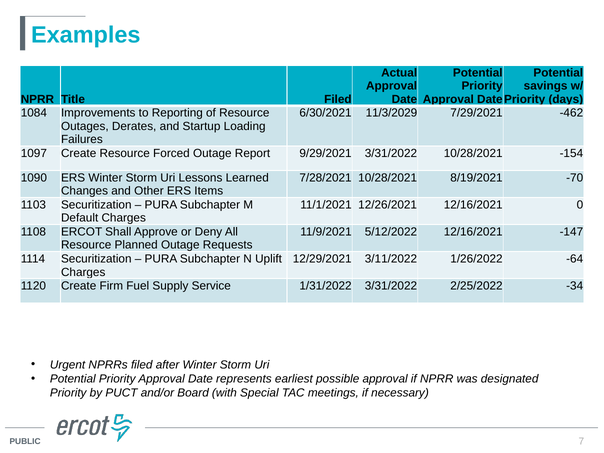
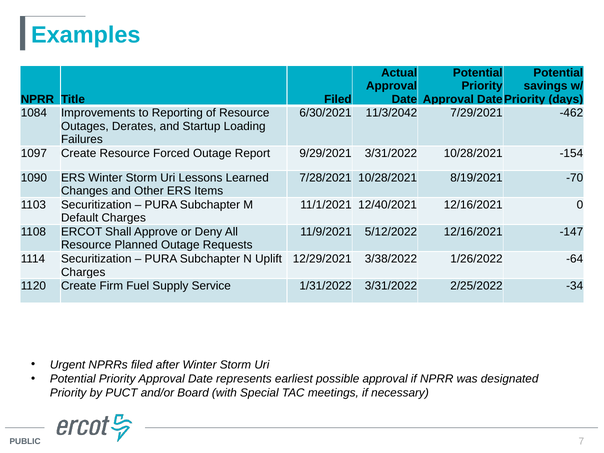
11/3/2029: 11/3/2029 -> 11/3/2042 (391, 113)
12/26/2021: 12/26/2021 -> 12/40/2021 (388, 205)
3/11/2022: 3/11/2022 -> 3/38/2022 (391, 259)
